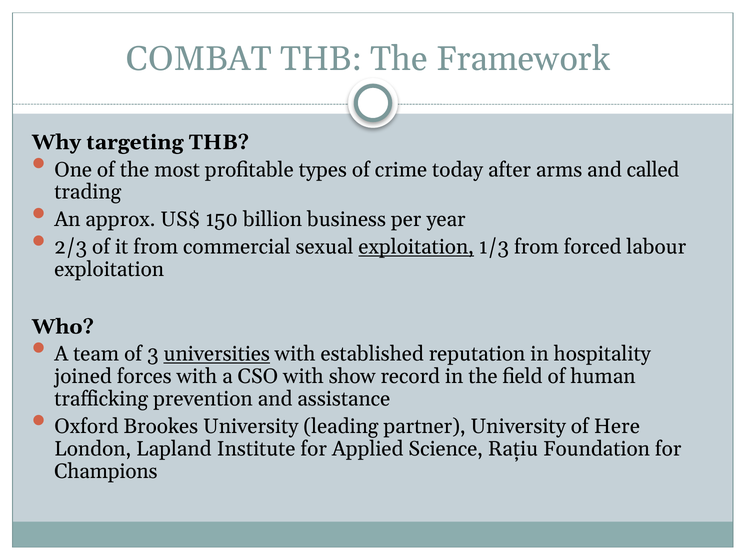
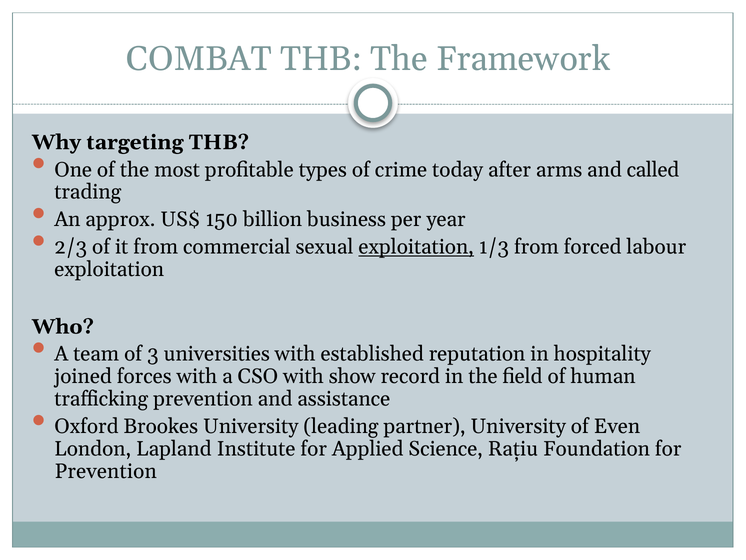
universities underline: present -> none (217, 354)
Here: Here -> Even (617, 426)
Champions: Champions -> Prevention (106, 471)
